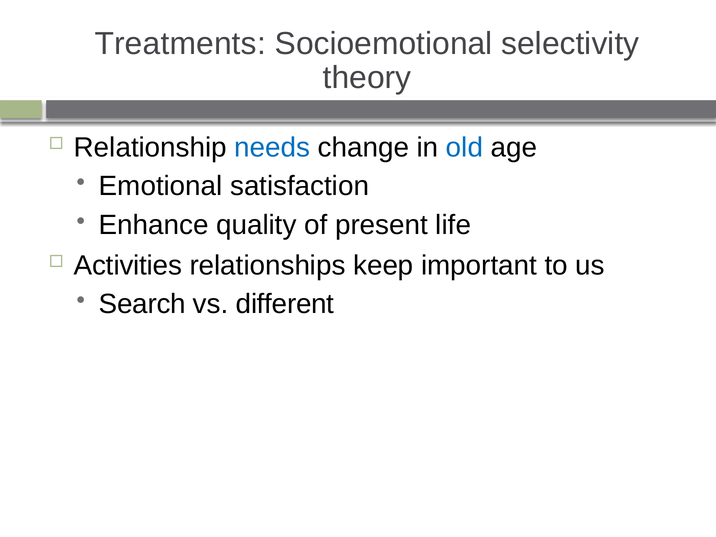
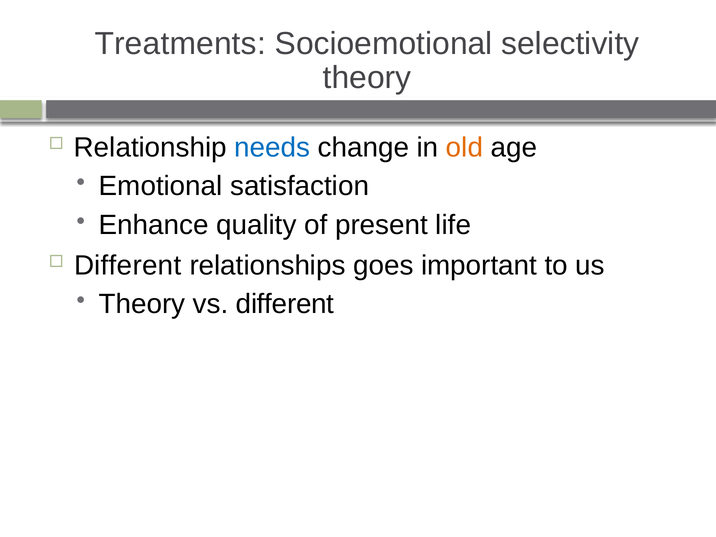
old colour: blue -> orange (465, 147)
Activities: Activities -> Different (128, 265)
keep: keep -> goes (383, 265)
Search: Search -> Theory (142, 304)
